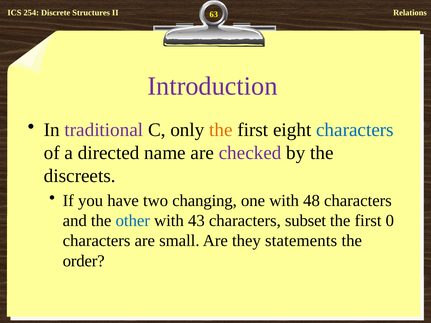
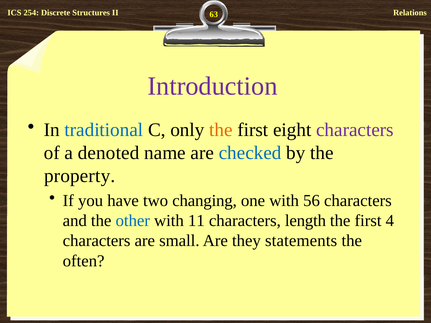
traditional colour: purple -> blue (104, 130)
characters colour: blue -> purple (355, 130)
directed: directed -> denoted (109, 153)
checked colour: purple -> blue (250, 153)
discreets: discreets -> property (80, 176)
48: 48 -> 56 (312, 201)
43: 43 -> 11 (196, 221)
subset: subset -> length (305, 221)
0: 0 -> 4 (390, 221)
order: order -> often (84, 261)
